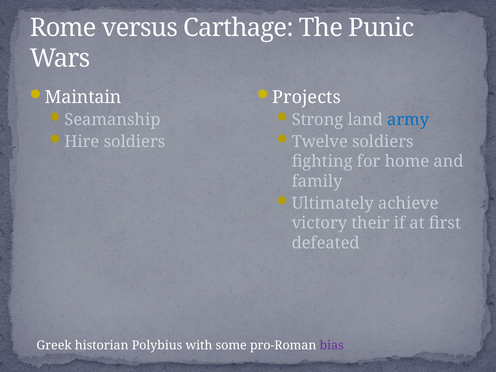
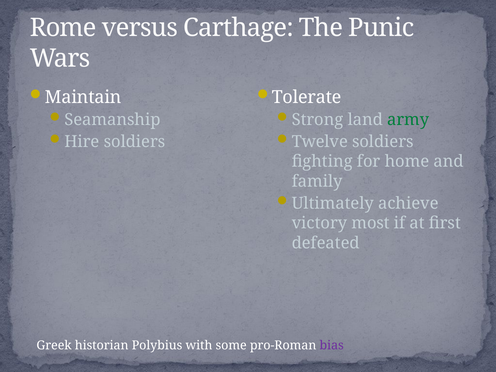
Projects: Projects -> Tolerate (307, 97)
army colour: blue -> green (408, 120)
their: their -> most (371, 223)
